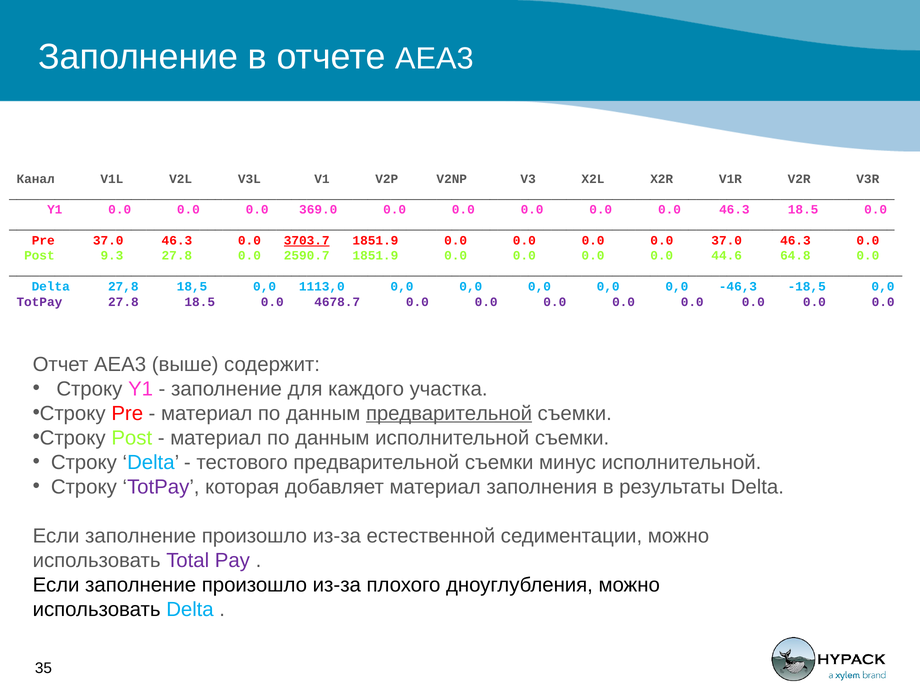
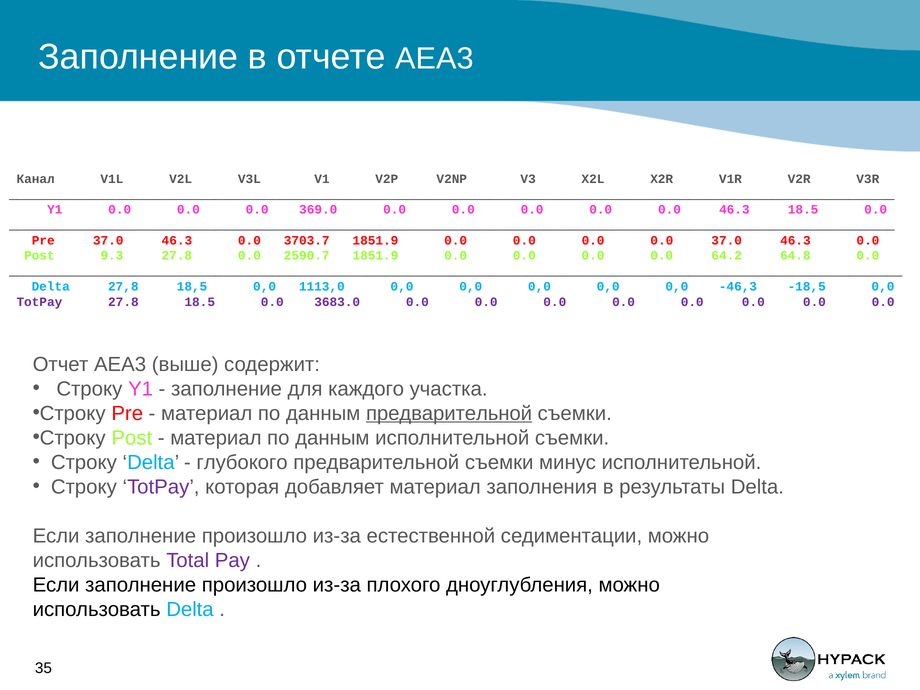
3703.7 underline: present -> none (307, 240)
44.6: 44.6 -> 64.2 (727, 256)
4678.7: 4678.7 -> 3683.0 (337, 302)
тестового: тестового -> глубокого (242, 462)
